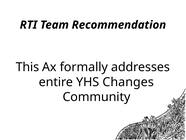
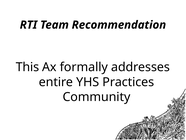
Changes: Changes -> Practices (128, 82)
